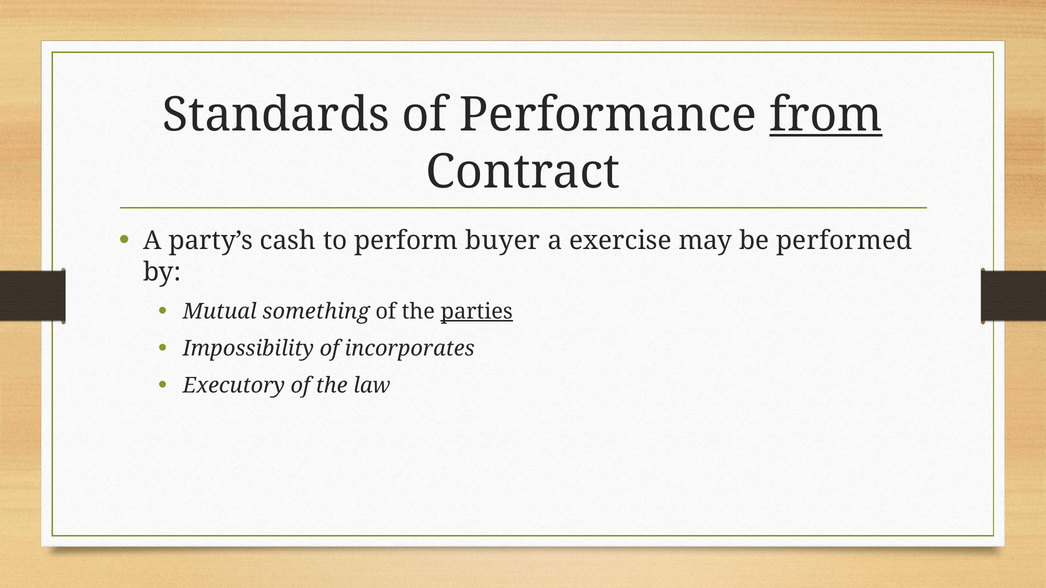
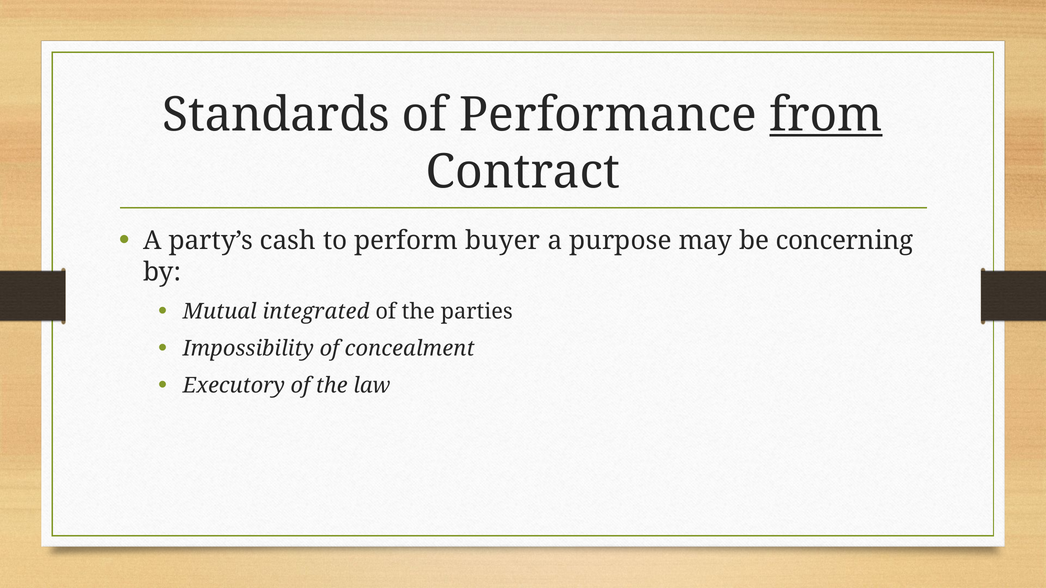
exercise: exercise -> purpose (620, 241)
performed: performed -> concerning (844, 241)
something: something -> integrated (316, 312)
parties underline: present -> none (477, 312)
incorporates: incorporates -> concealment (410, 349)
